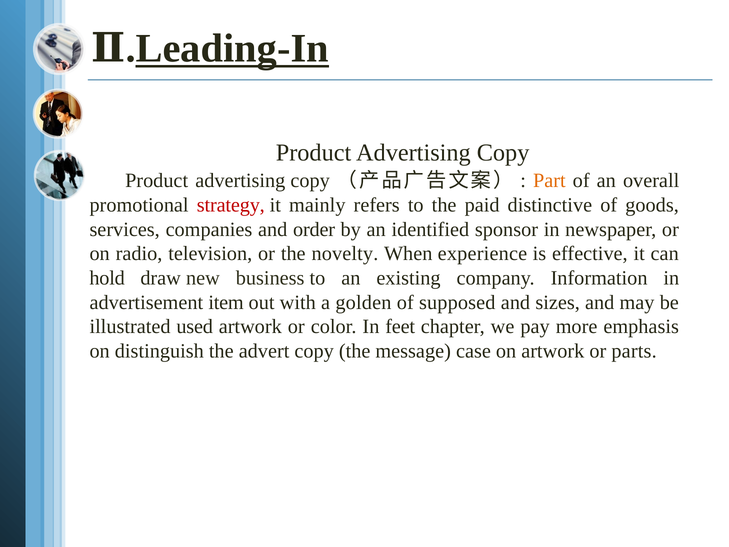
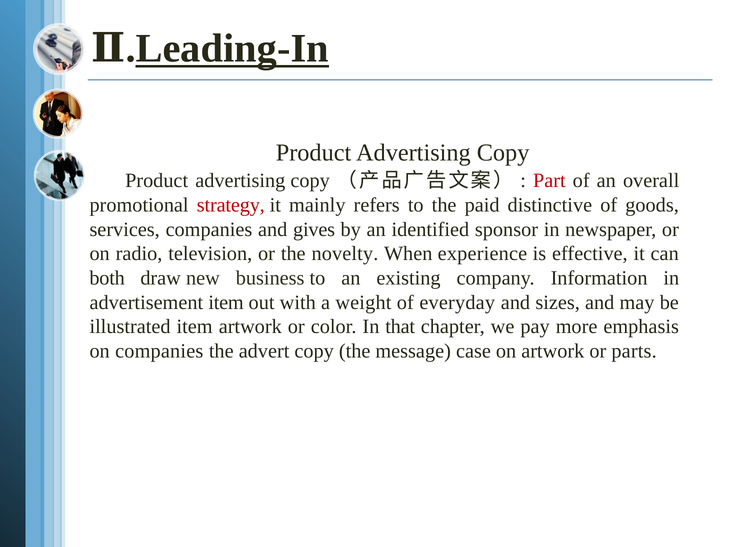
Part colour: orange -> red (549, 181)
order: order -> gives (314, 229)
hold: hold -> both (107, 278)
golden: golden -> weight (363, 302)
supposed: supposed -> everyday (457, 302)
illustrated used: used -> item (195, 327)
feet: feet -> that (400, 327)
on distinguish: distinguish -> companies (159, 351)
